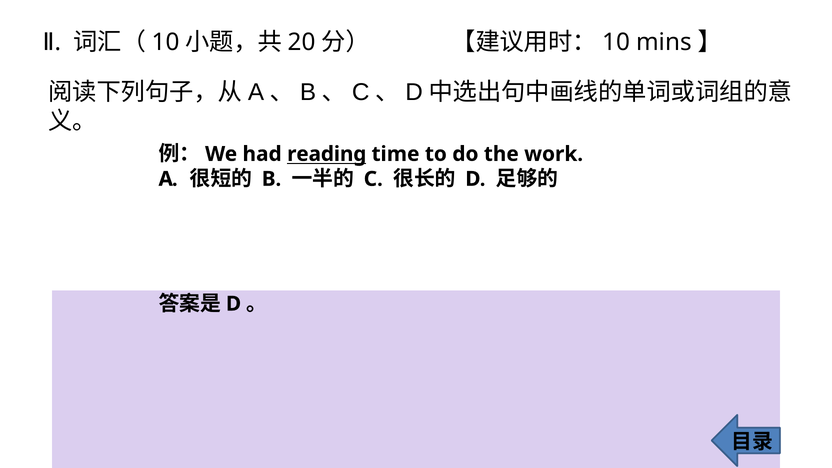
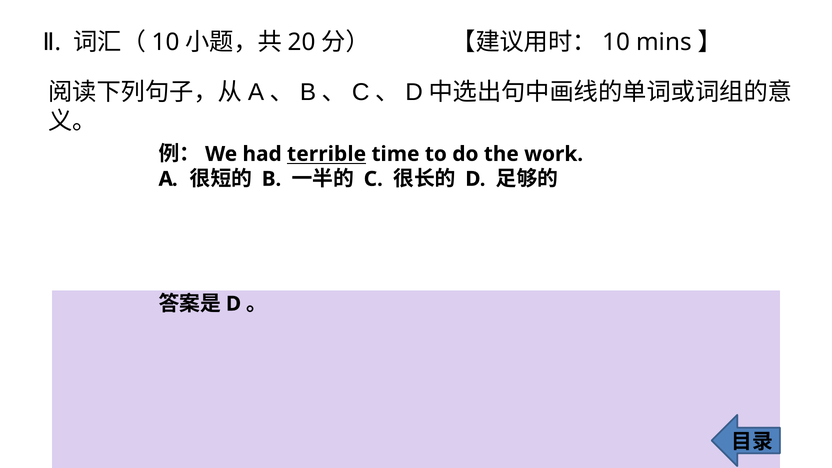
reading: reading -> terrible (327, 154)
